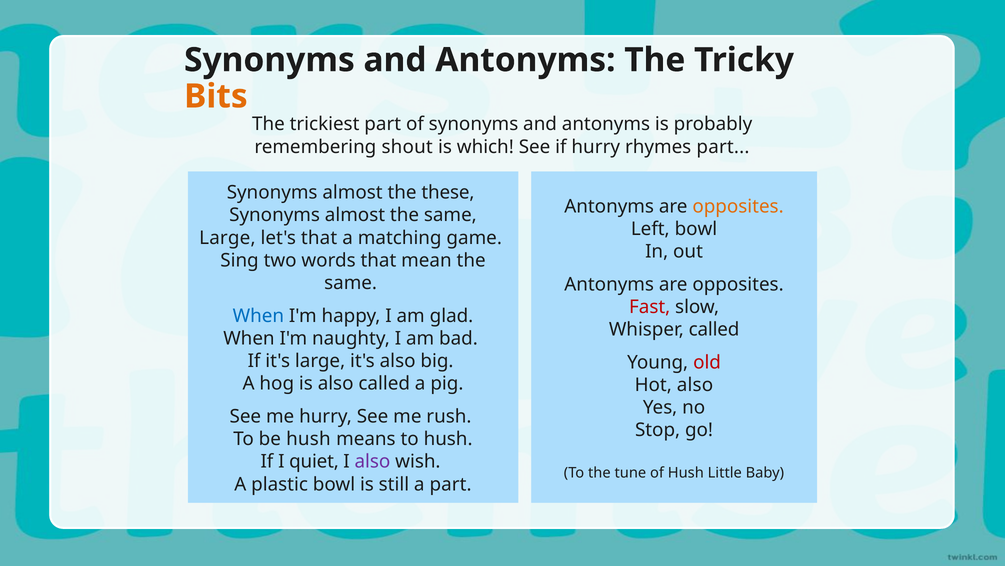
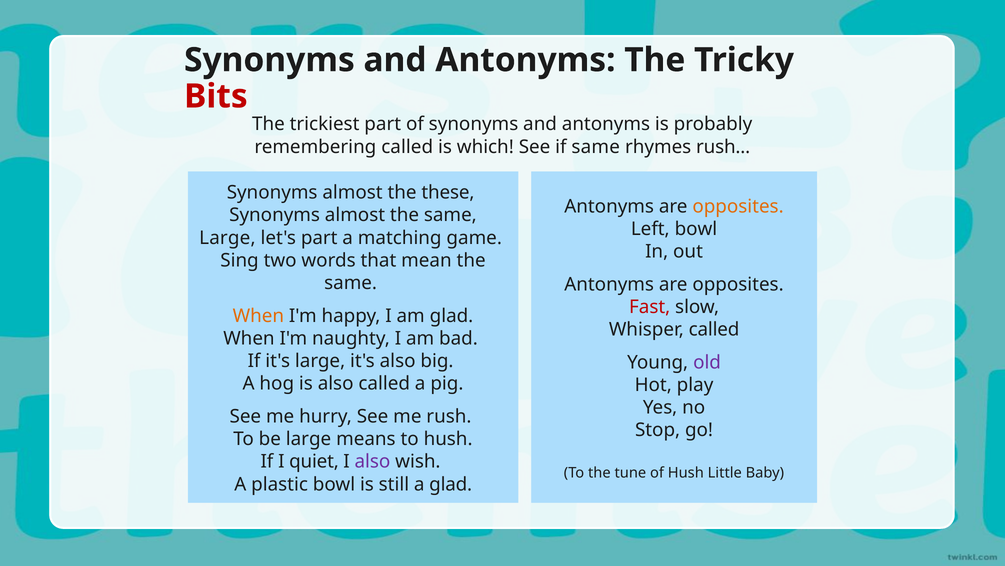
Bits colour: orange -> red (216, 96)
remembering shout: shout -> called (407, 147)
if hurry: hurry -> same (596, 147)
rhymes part: part -> rush (723, 147)
let's that: that -> part (319, 238)
When colour: blue -> orange (258, 315)
old colour: red -> purple (707, 362)
Hot also: also -> play (695, 384)
be hush: hush -> large (309, 439)
a part: part -> glad (451, 484)
